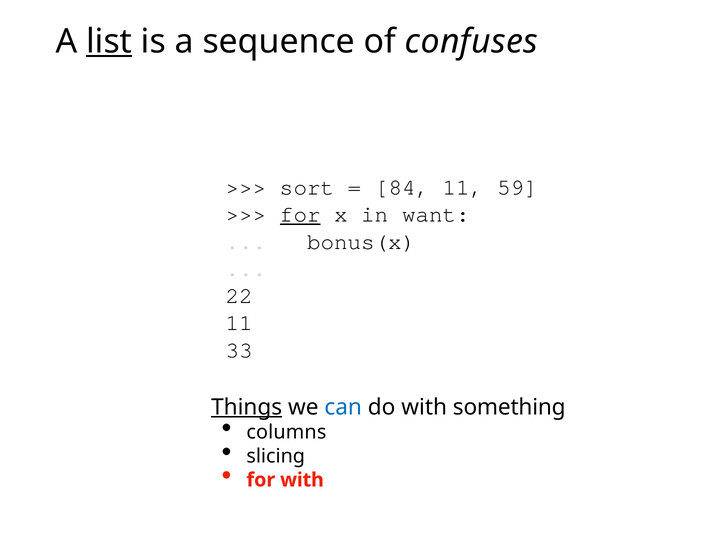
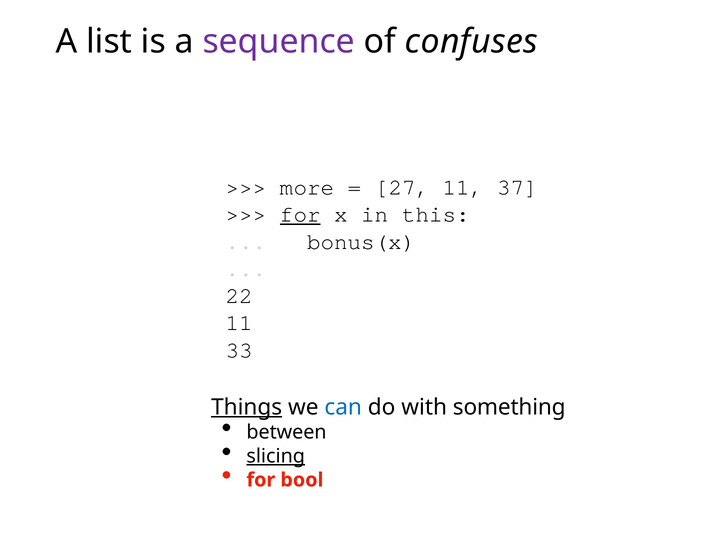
list underline: present -> none (109, 42)
sequence colour: black -> purple (279, 42)
sort: sort -> more (307, 187)
84: 84 -> 27 (402, 187)
59: 59 -> 37 (517, 187)
want: want -> this (436, 214)
columns: columns -> between (287, 432)
slicing underline: none -> present (276, 456)
for with: with -> bool (302, 479)
